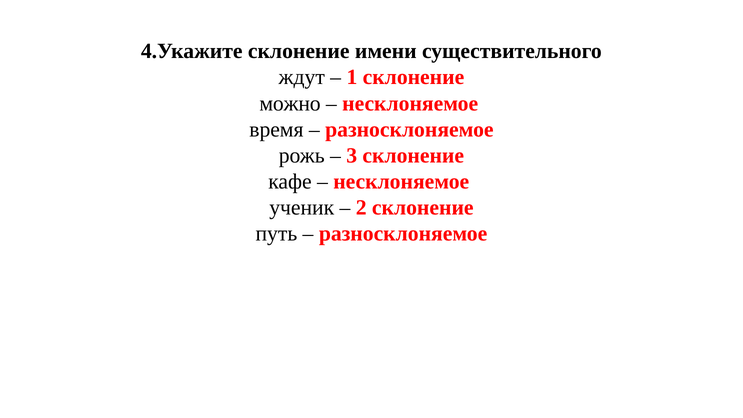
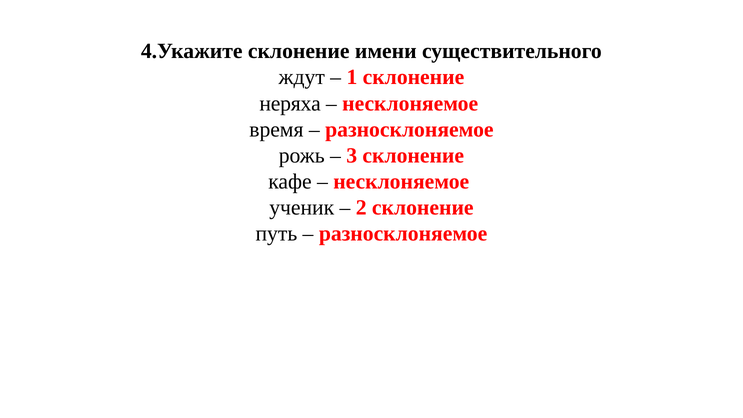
можно: можно -> неряха (290, 103)
